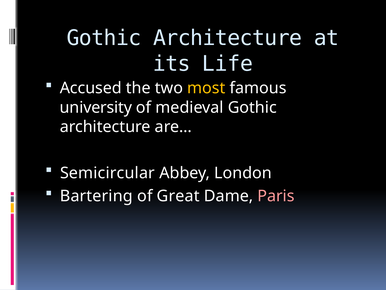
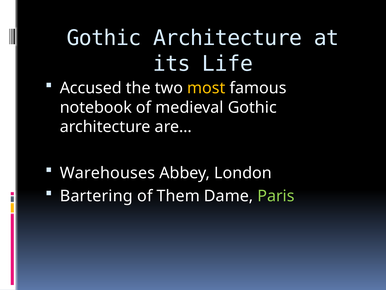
university: university -> notebook (96, 107)
Semicircular: Semicircular -> Warehouses (107, 173)
Great: Great -> Them (178, 196)
Paris colour: pink -> light green (276, 196)
